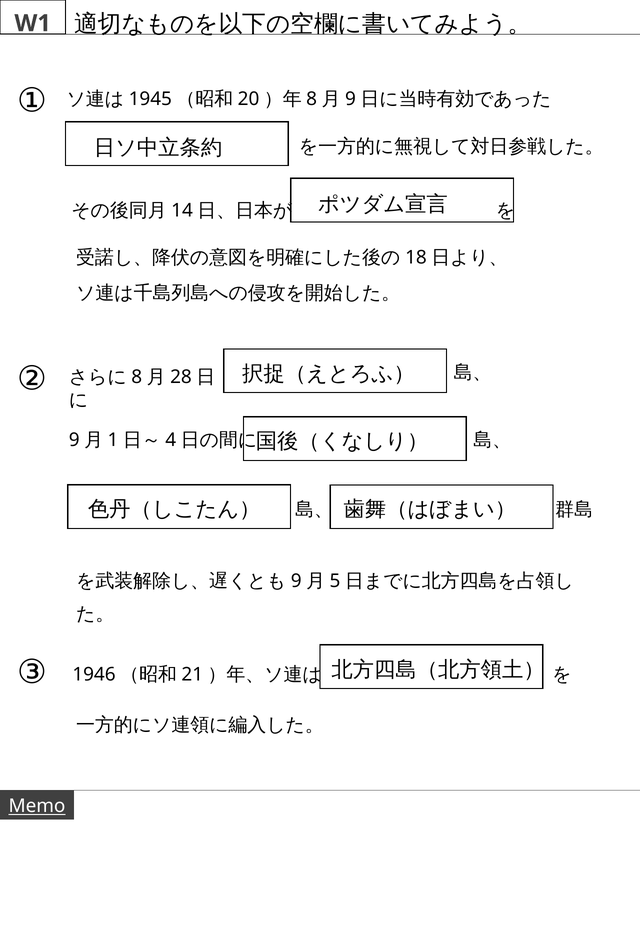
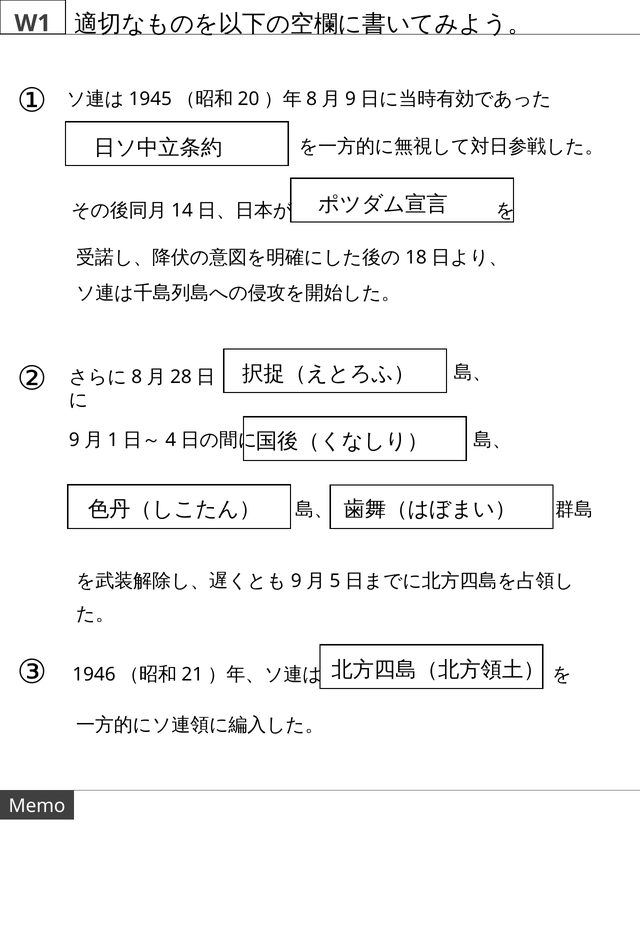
Memo underline: present -> none (37, 806)
